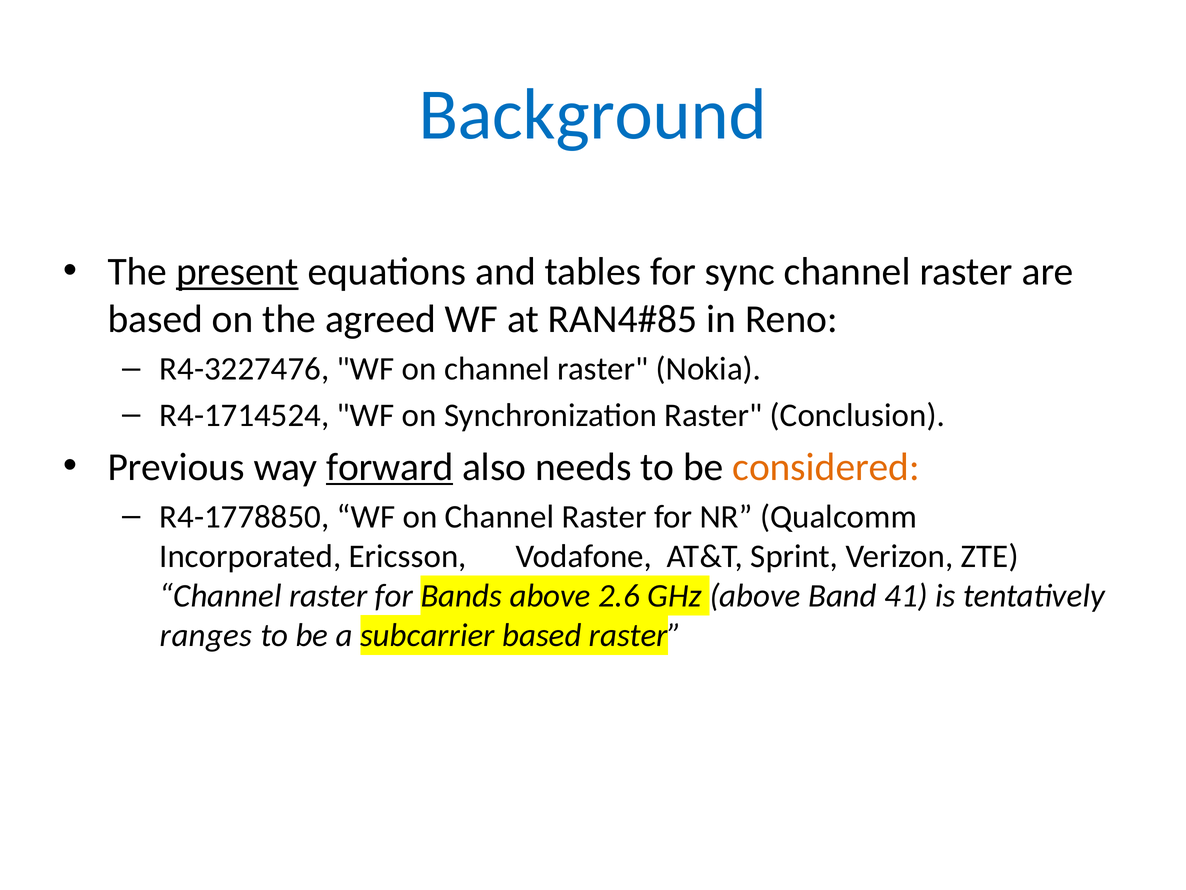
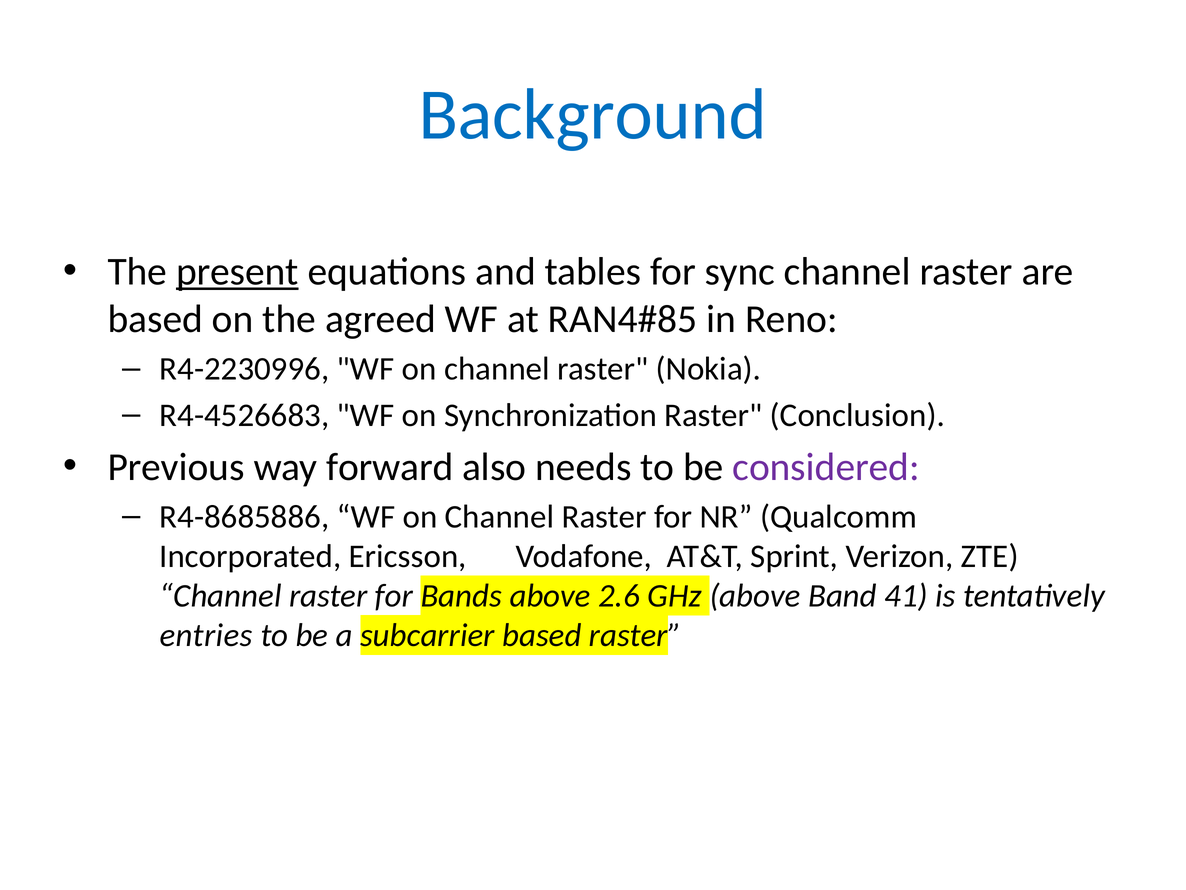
R4-3227476: R4-3227476 -> R4-2230996 (244, 369)
R4-1714524: R4-1714524 -> R4-4526683 (244, 415)
forward underline: present -> none (390, 467)
considered colour: orange -> purple (826, 467)
R4-1778850: R4-1778850 -> R4-8685886 (244, 516)
ranges: ranges -> entries (206, 635)
